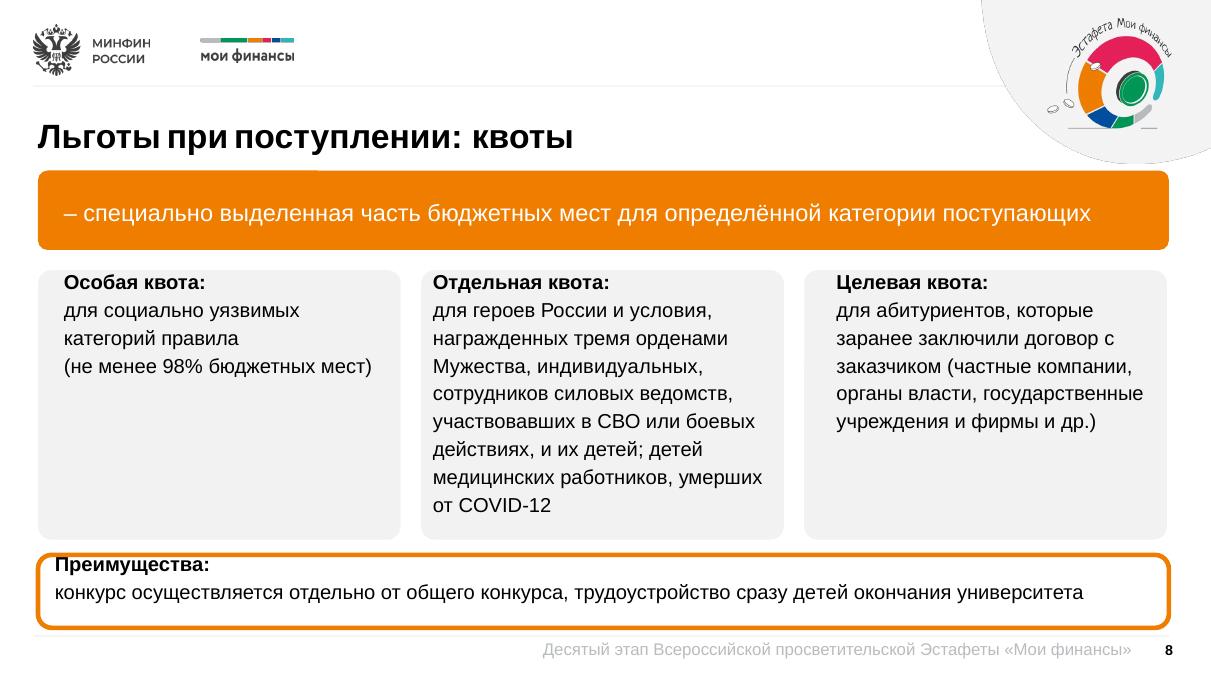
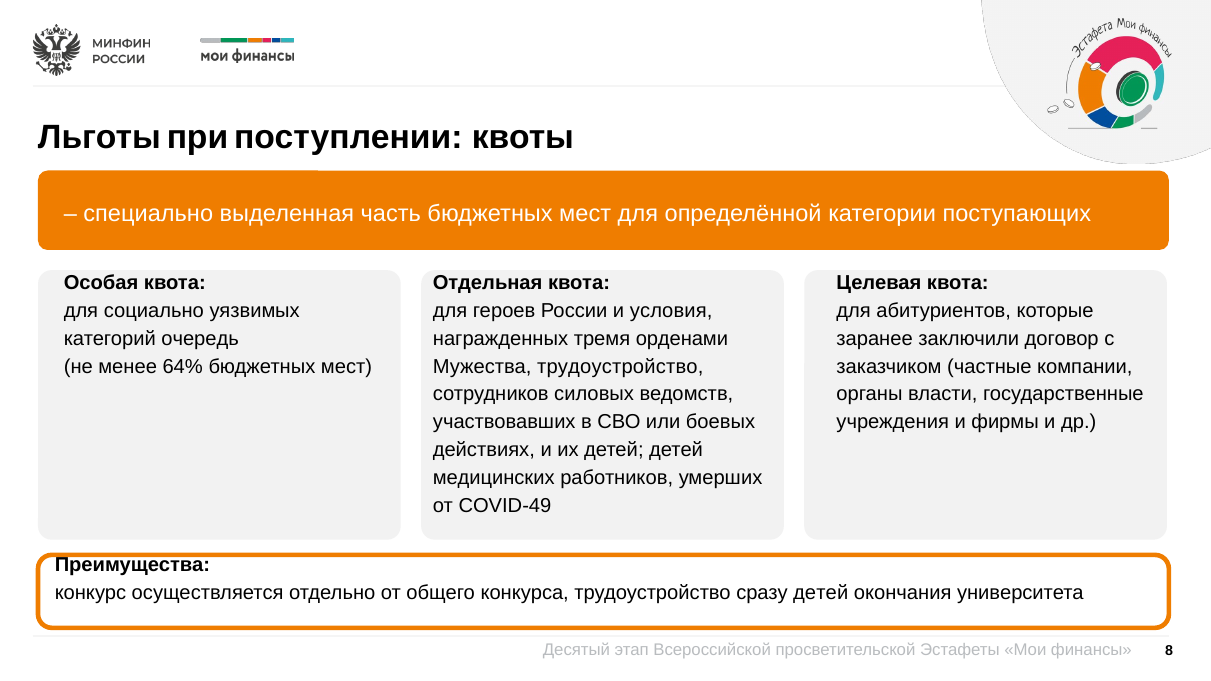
правила: правила -> очередь (200, 339)
98%: 98% -> 64% (183, 367)
Мужества индивидуальных: индивидуальных -> трудоустройство (620, 367)
COVID-12: COVID-12 -> COVID-49 (505, 506)
